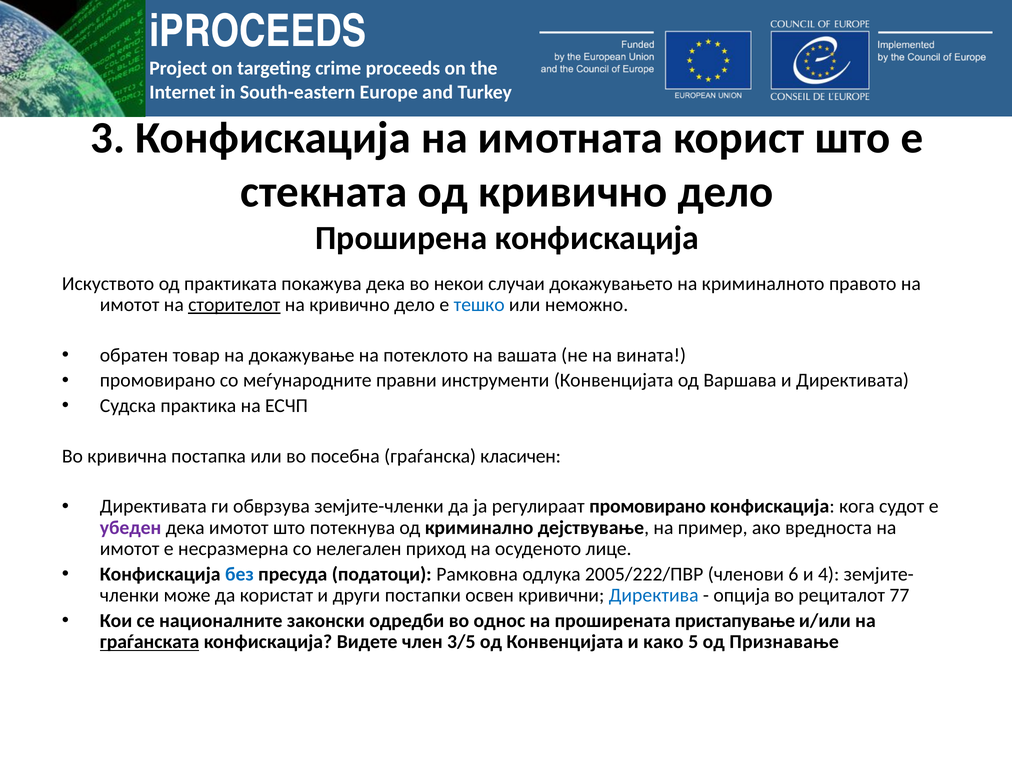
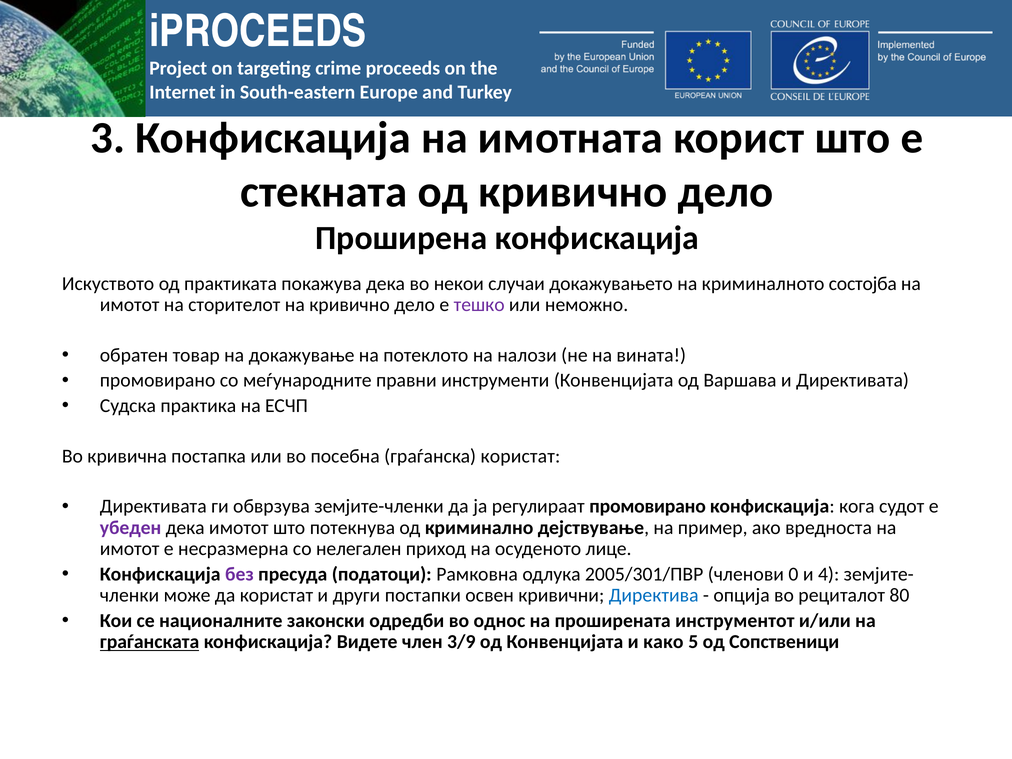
правото: правото -> состојба (863, 284)
сторителот underline: present -> none (234, 305)
тешко colour: blue -> purple (479, 305)
вашата: вашата -> налози (527, 355)
граѓанска класичен: класичен -> користат (520, 456)
без colour: blue -> purple (239, 574)
2005/222/ПВР: 2005/222/ПВР -> 2005/301/ПВР (644, 574)
6: 6 -> 0 (793, 574)
77: 77 -> 80 (899, 595)
пристапување: пристапување -> инструментот (735, 621)
3/5: 3/5 -> 3/9 (461, 642)
Признавање: Признавање -> Сопственици (784, 642)
